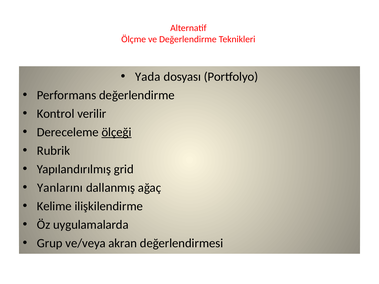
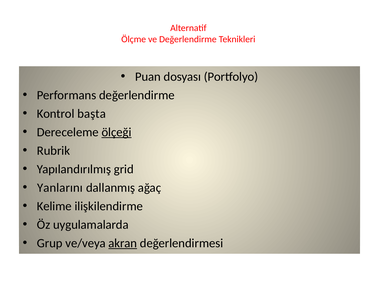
Yada: Yada -> Puan (148, 77)
verilir: verilir -> başta (92, 114)
akran underline: none -> present (123, 243)
